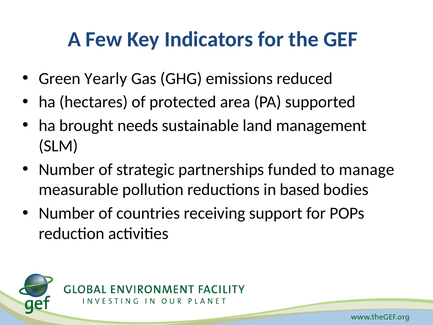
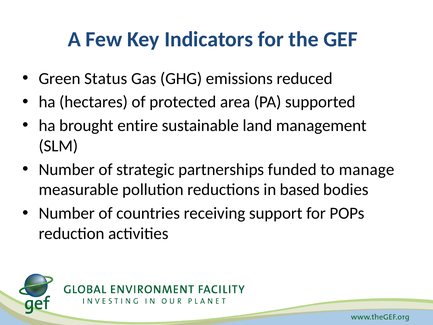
Yearly: Yearly -> Status (106, 78)
needs: needs -> entire (138, 126)
